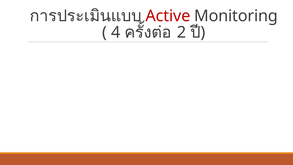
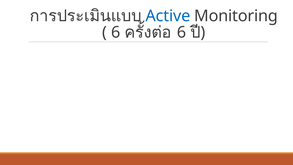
Active colour: red -> blue (168, 16)
4: 4 -> 6 (116, 32)
2: 2 -> 6 (181, 32)
